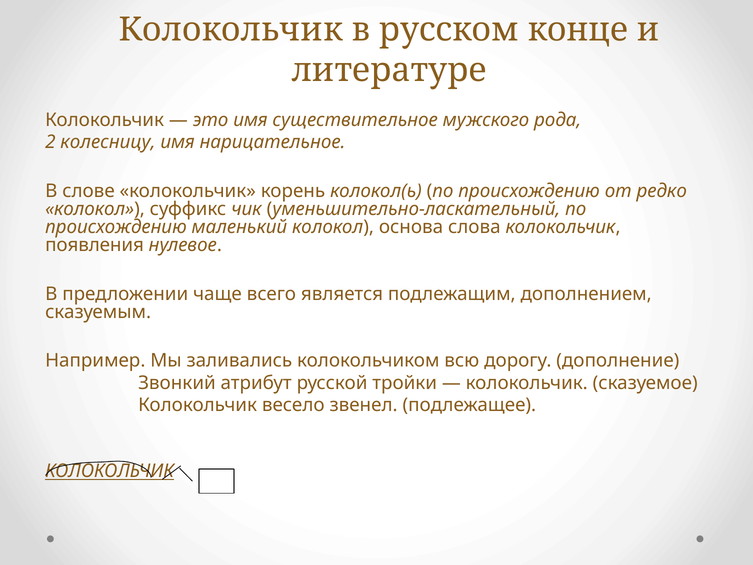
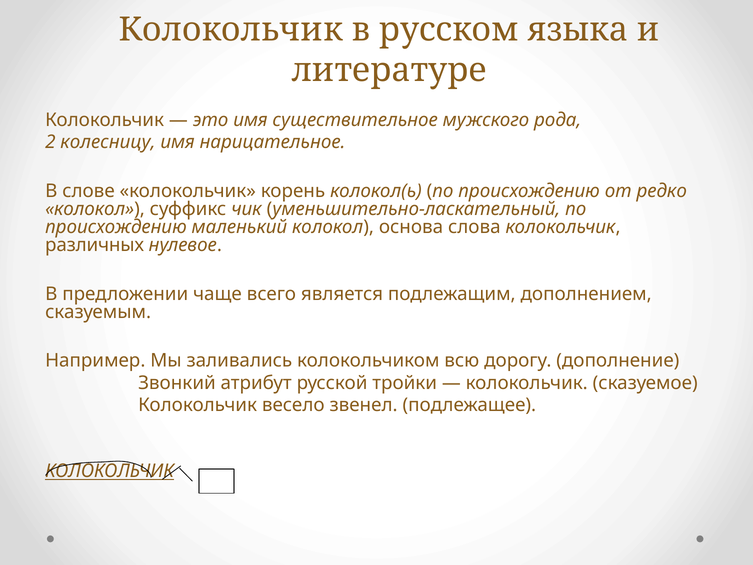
конце: конце -> языка (578, 30)
появления: появления -> различных (95, 245)
